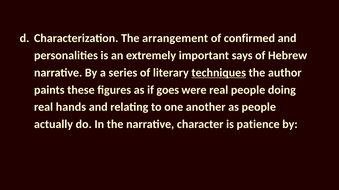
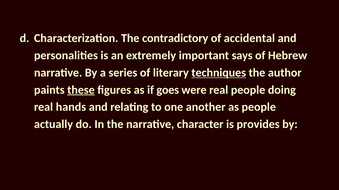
arrangement: arrangement -> contradictory (175, 38)
confirmed: confirmed -> accidental (249, 38)
these underline: none -> present (81, 90)
patience: patience -> provides (258, 125)
